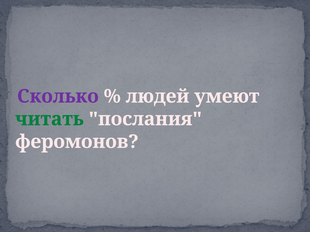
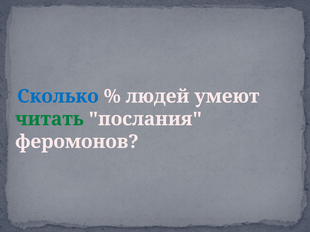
Сколько colour: purple -> blue (58, 97)
